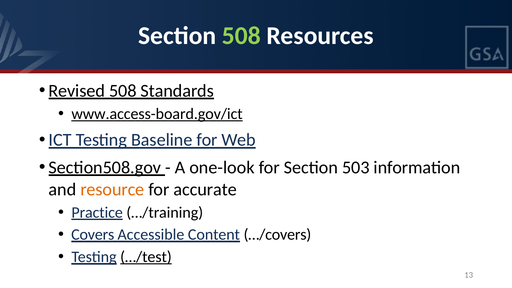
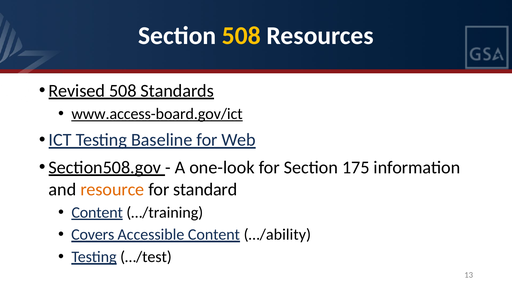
508 colour: light green -> yellow (241, 36)
503: 503 -> 175 (356, 167)
accurate: accurate -> standard (205, 190)
Practice: Practice -> Content (97, 212)
…/covers: …/covers -> …/ability (277, 235)
…/test underline: present -> none (146, 257)
